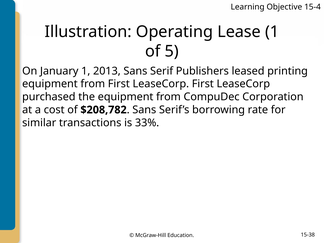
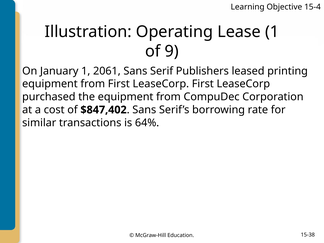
5: 5 -> 9 (172, 51)
2013: 2013 -> 2061 (107, 71)
$208,782: $208,782 -> $847,402 (104, 110)
33%: 33% -> 64% (147, 123)
